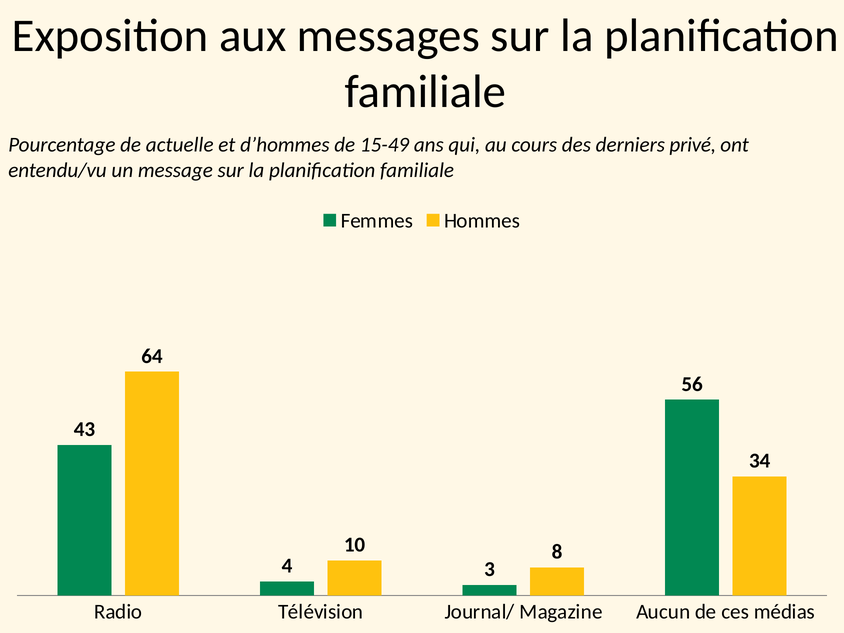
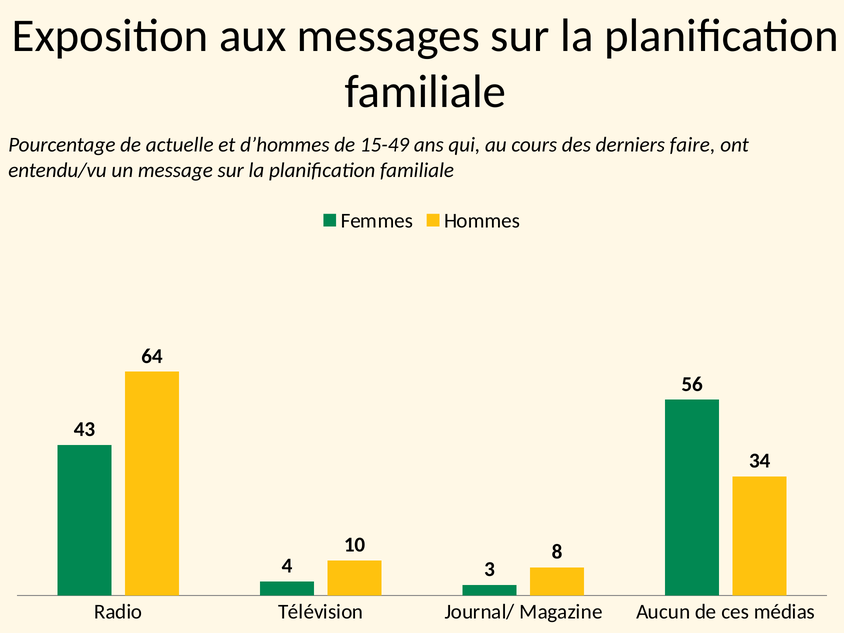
privé: privé -> faire (693, 145)
